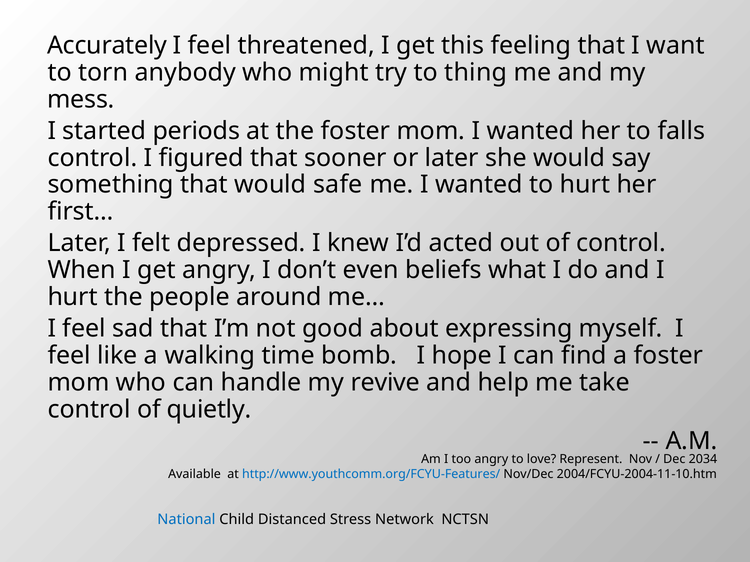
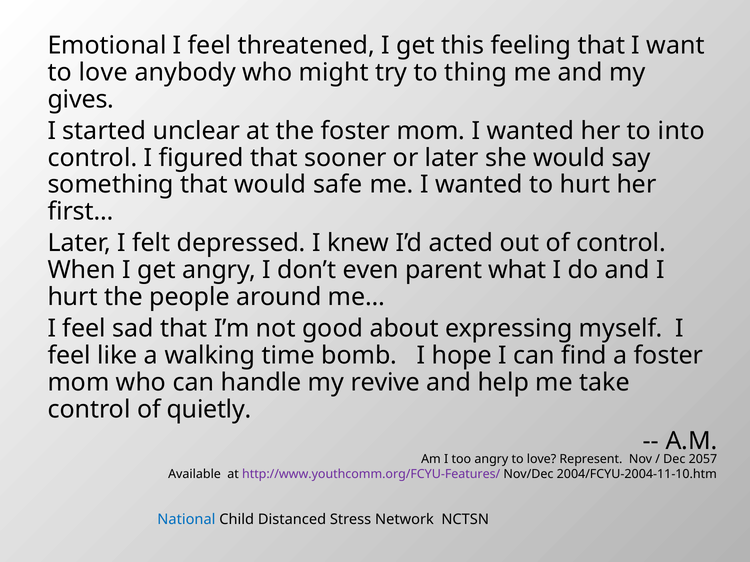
Accurately: Accurately -> Emotional (107, 45)
torn: torn -> love (103, 72)
mess: mess -> gives (81, 99)
periods: periods -> unclear (196, 131)
falls: falls -> into (681, 131)
beliefs: beliefs -> parent (444, 270)
2034: 2034 -> 2057 (703, 460)
http://www.youthcomm.org/FCYU-Features/ colour: blue -> purple (371, 474)
